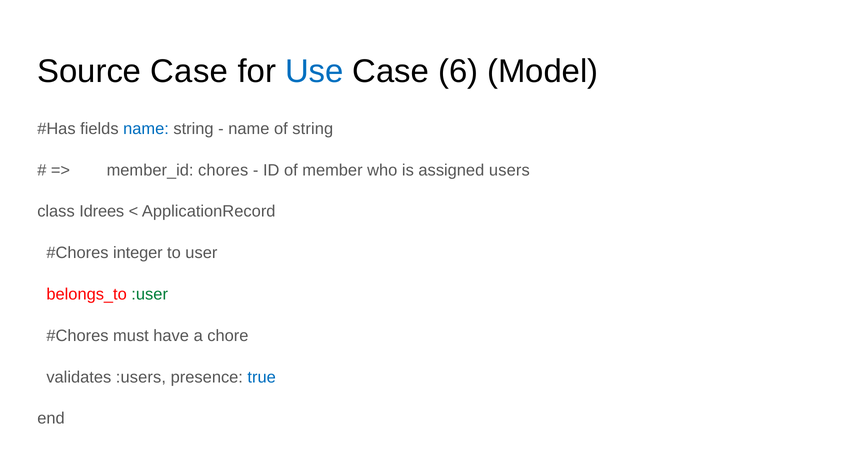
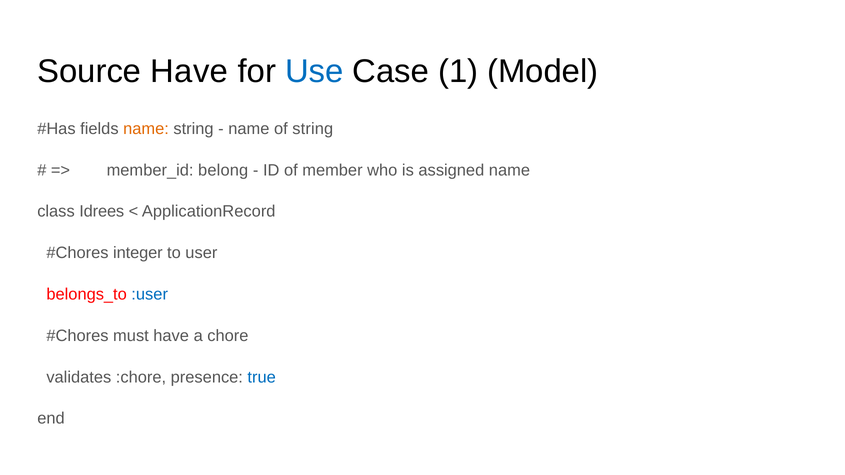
Source Case: Case -> Have (189, 72)
6: 6 -> 1 (458, 72)
name colour: blue -> orange (146, 129)
chores: chores -> belong (223, 170)
assigned users: users -> name (509, 170)
:user colour: green -> blue (150, 295)
:users: :users -> :chore (141, 377)
